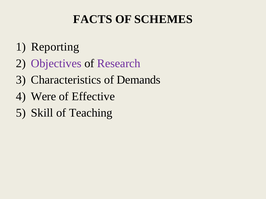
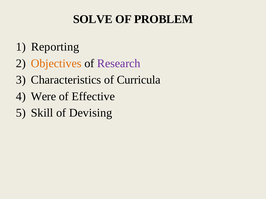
FACTS: FACTS -> SOLVE (93, 19)
SCHEMES: SCHEMES -> PROBLEM (164, 19)
Objectives colour: purple -> orange (56, 63)
Demands: Demands -> Curricula (139, 80)
Teaching: Teaching -> Devising (91, 113)
